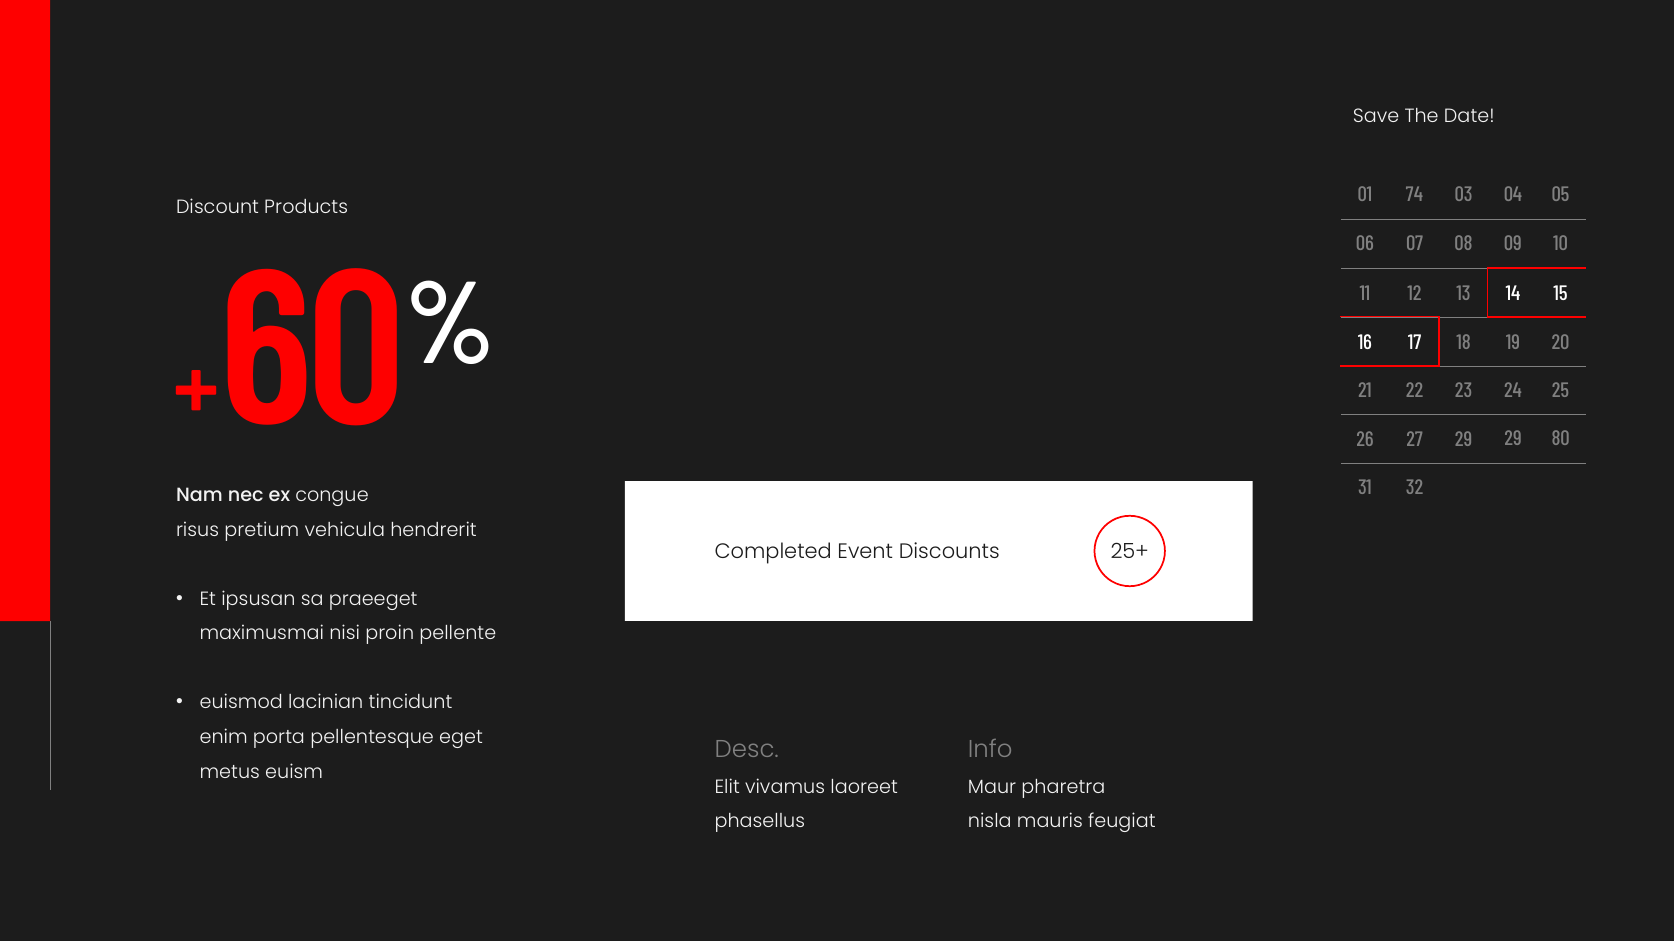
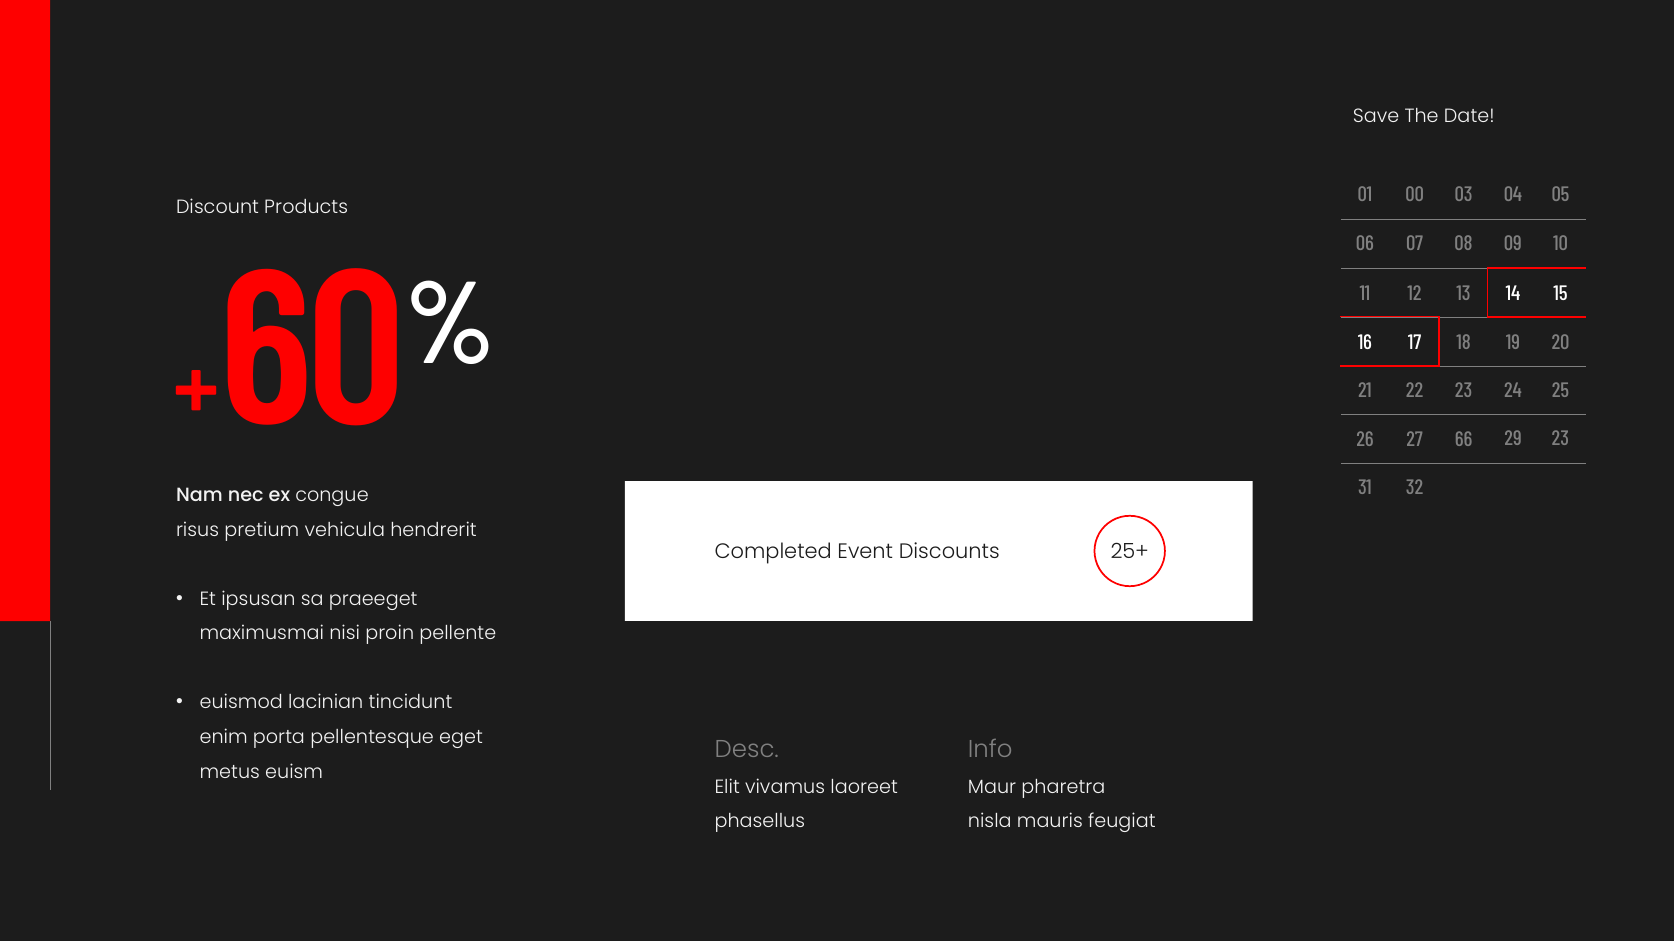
74: 74 -> 00 (1415, 195)
27 29: 29 -> 66 (1464, 439)
29 80: 80 -> 23 (1560, 439)
